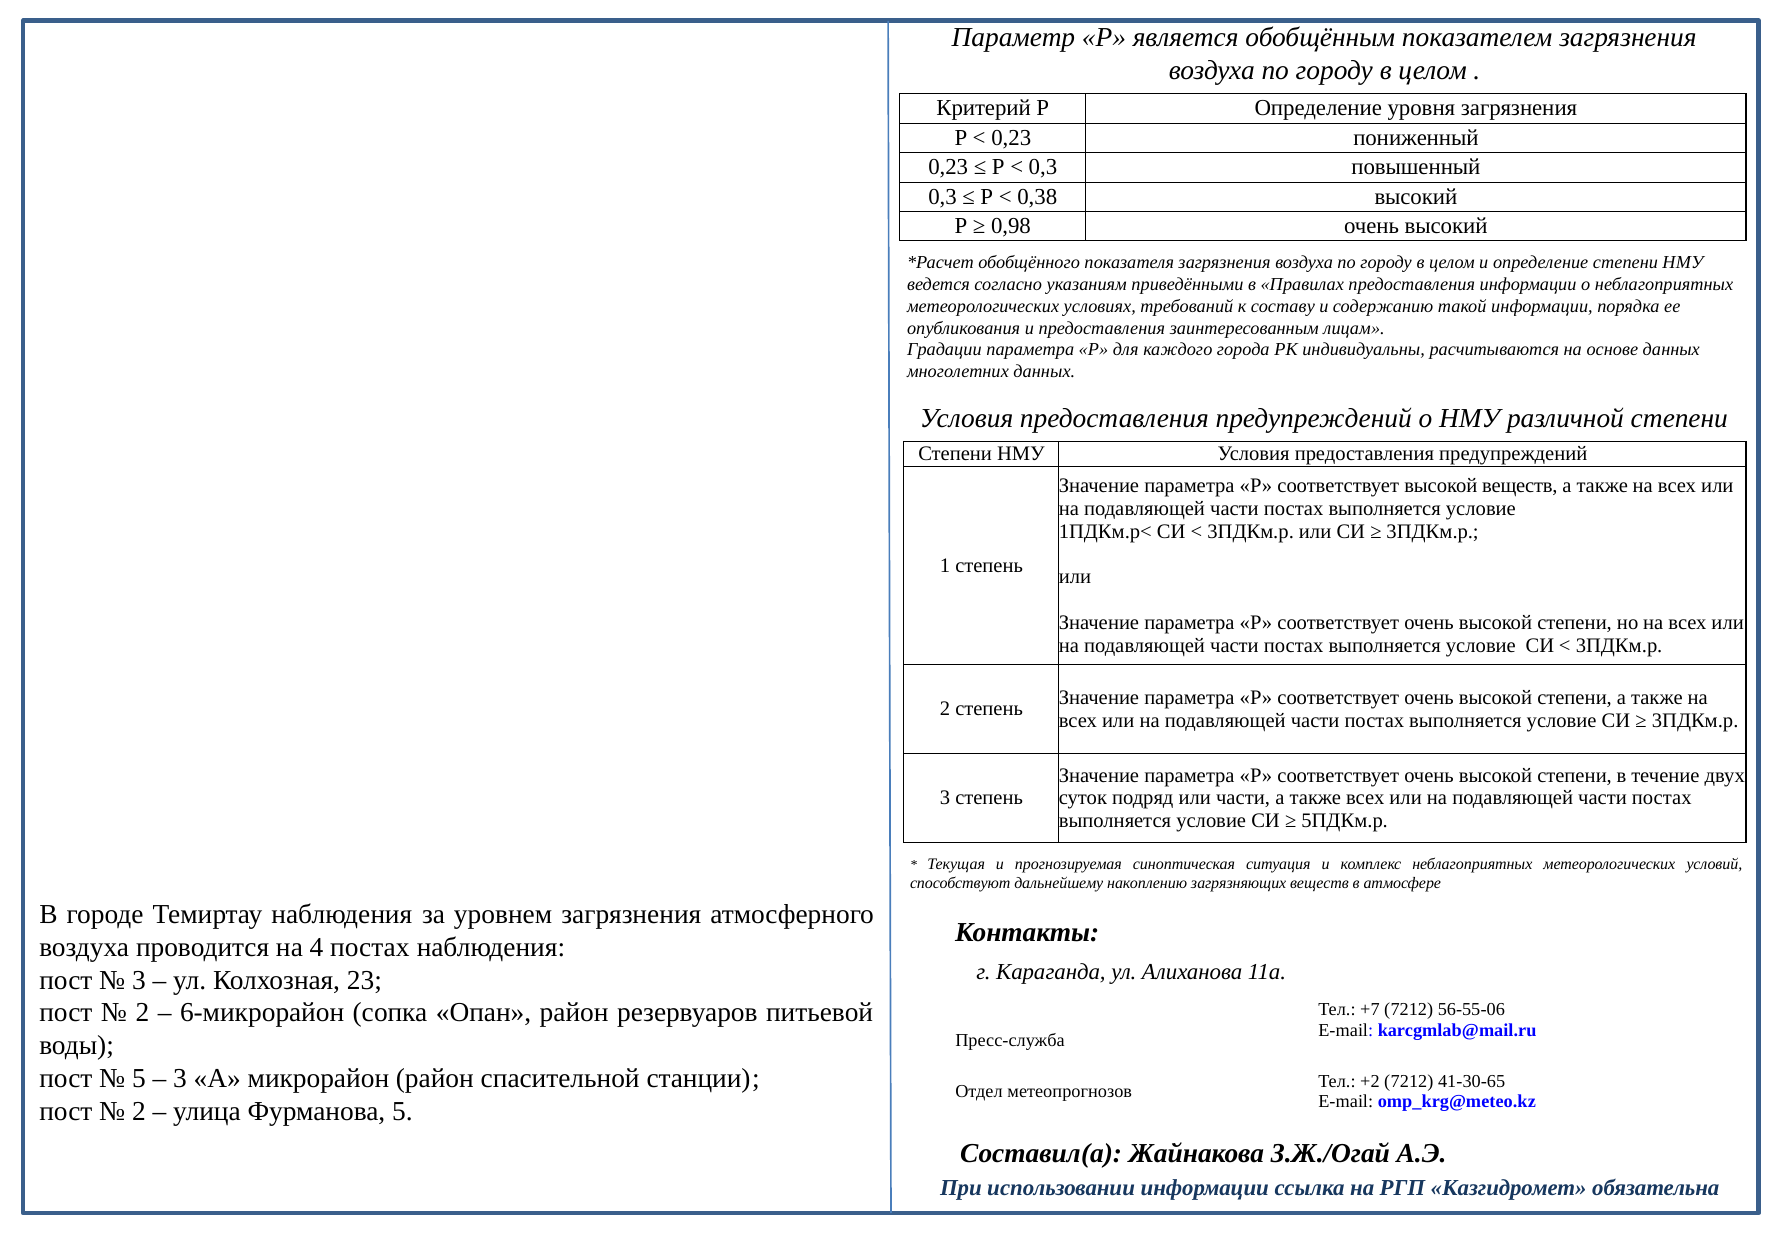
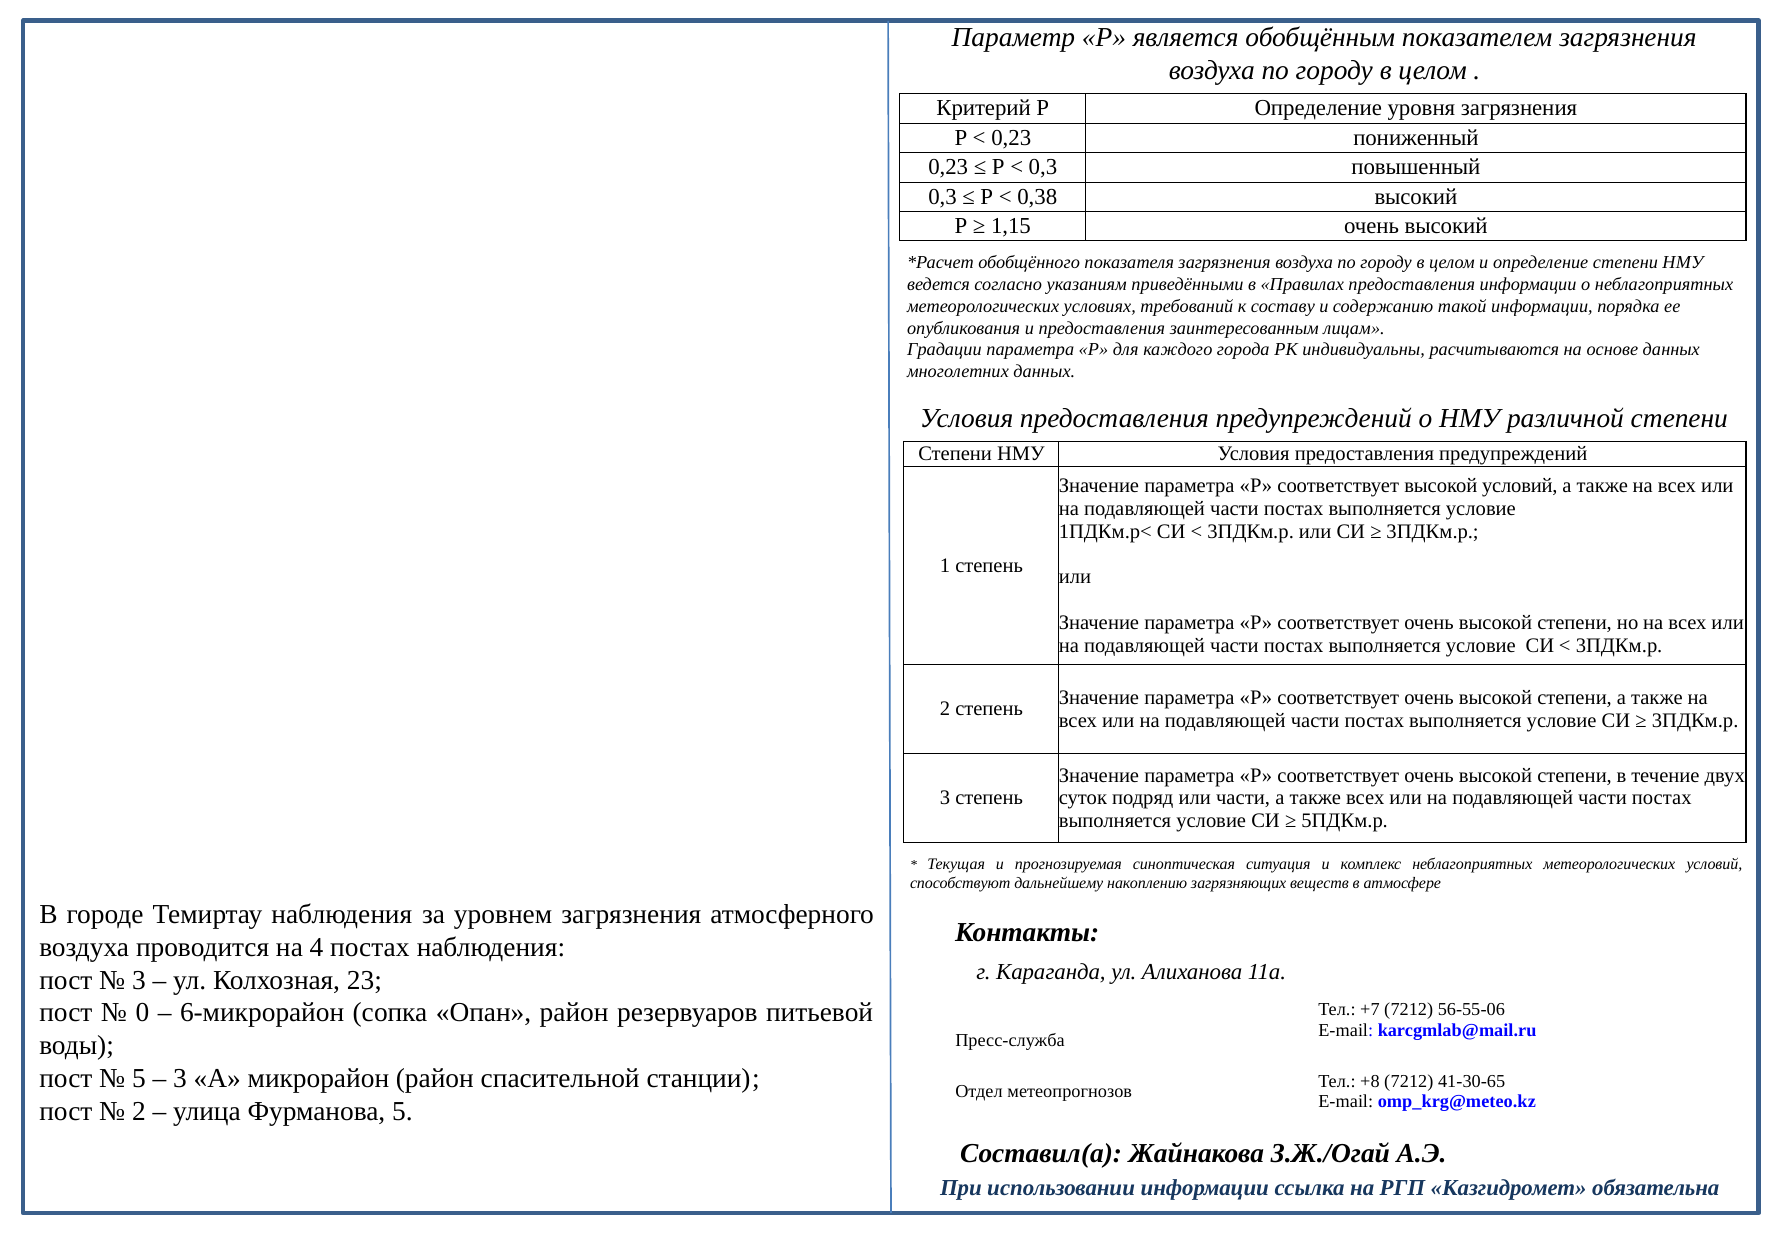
0,98: 0,98 -> 1,15 (1011, 226)
высокой веществ: веществ -> условий (1520, 486)
2: 2 -> 0 (142, 1013)
+2: +2 -> +8 (1370, 1081)
